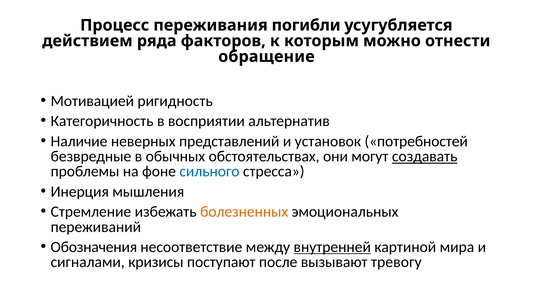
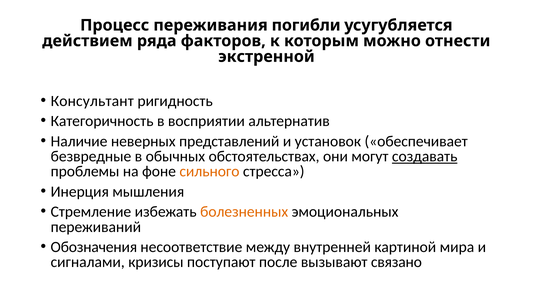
обращение: обращение -> экстренной (266, 57)
Мотивацией: Мотивацией -> Консультант (92, 101)
потребностей: потребностей -> обеспечивает (416, 141)
сильного colour: blue -> orange (209, 171)
внутренней underline: present -> none (332, 247)
тревогу: тревогу -> связано (396, 262)
